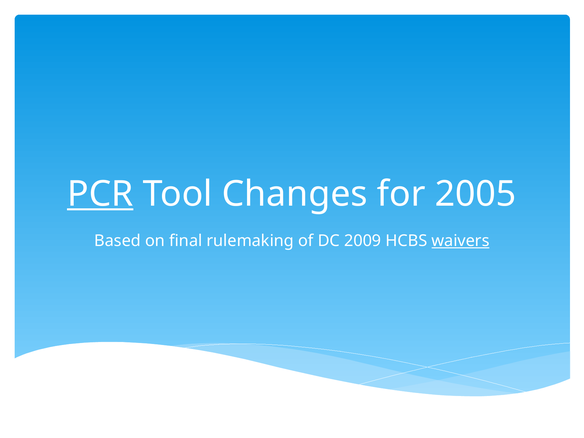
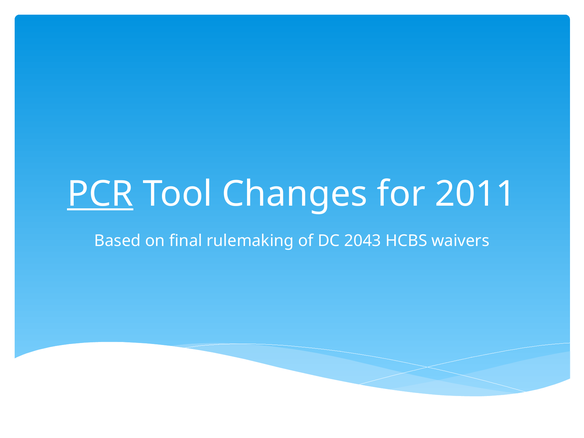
2005: 2005 -> 2011 (476, 194)
2009: 2009 -> 2043 (363, 241)
waivers underline: present -> none (460, 241)
